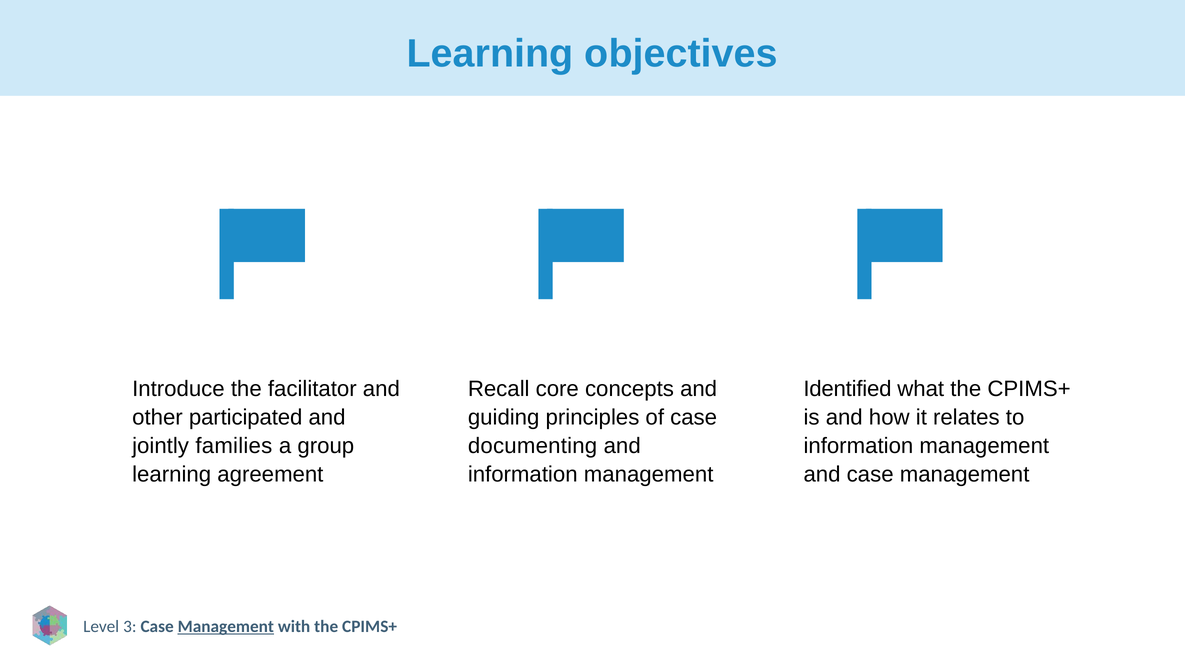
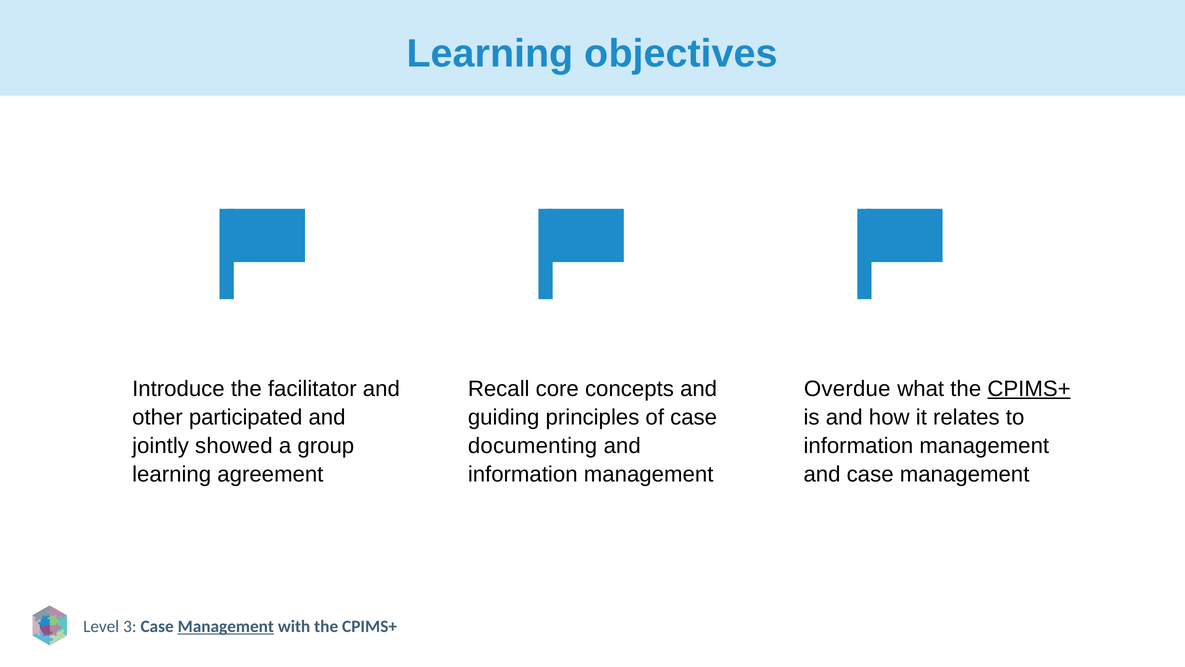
Identified: Identified -> Overdue (847, 389)
CPIMS+ underline: none -> present (1029, 389)
families: families -> showed (234, 446)
